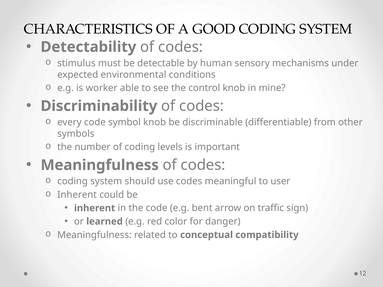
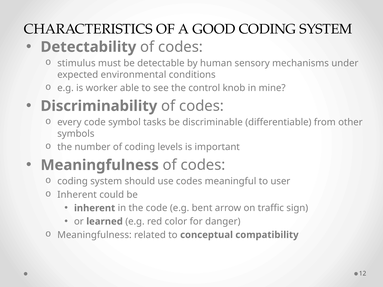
symbol knob: knob -> tasks (155, 122)
